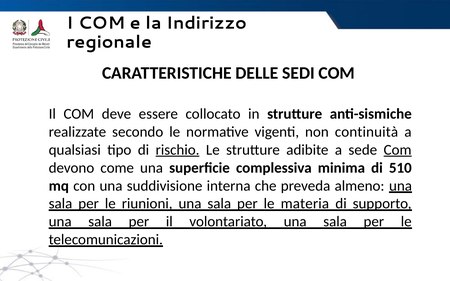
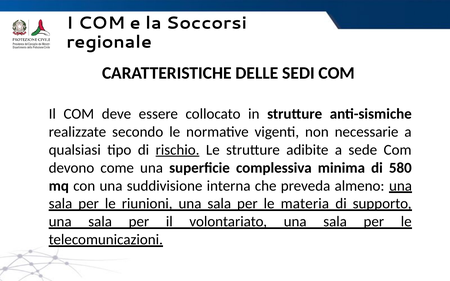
Indirizzo: Indirizzo -> Soccorsi (207, 23)
continuità: continuità -> necessarie (367, 132)
Com underline: present -> none (398, 150)
510: 510 -> 580 (400, 168)
